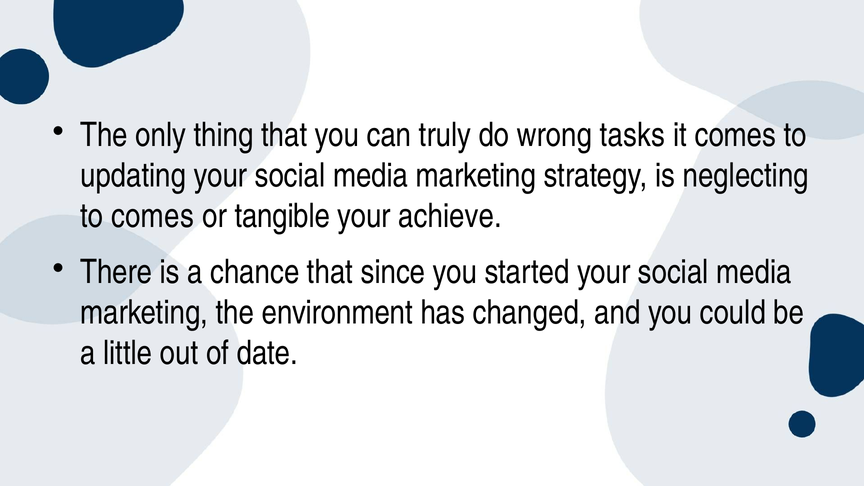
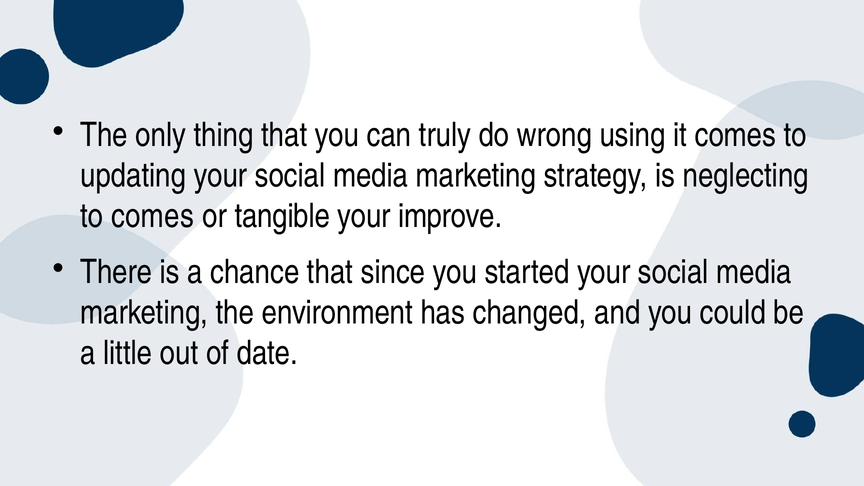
tasks: tasks -> using (633, 135)
achieve: achieve -> improve (450, 216)
